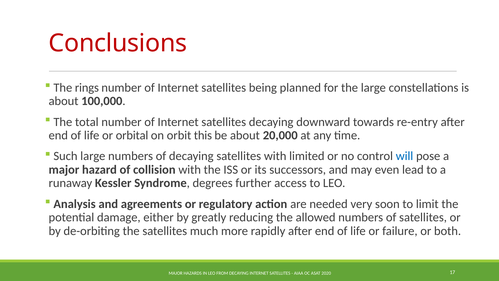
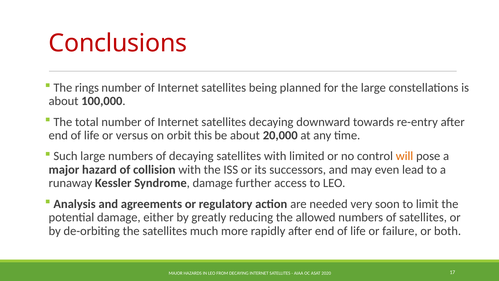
orbital: orbital -> versus (132, 135)
will colour: blue -> orange (405, 156)
Syndrome degrees: degrees -> damage (213, 183)
